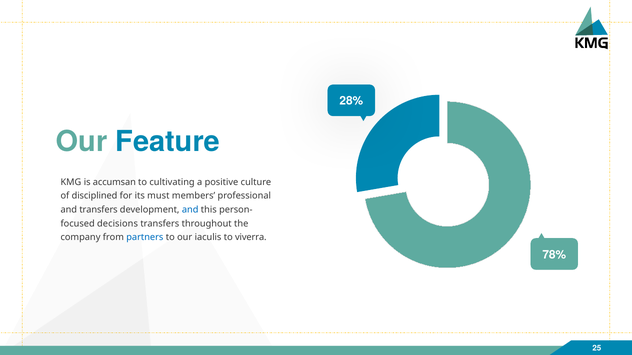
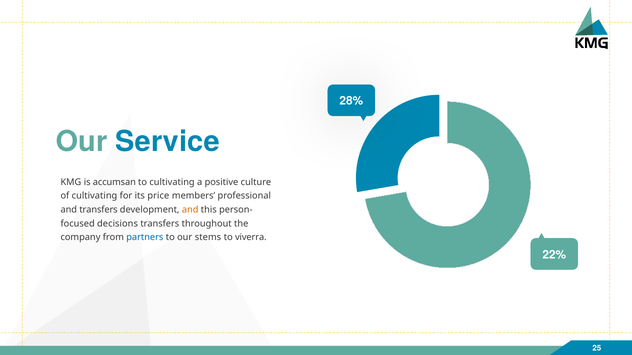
Feature: Feature -> Service (168, 142)
of disciplined: disciplined -> cultivating (94, 196)
must: must -> price (158, 196)
and colour: blue -> orange (190, 210)
iaculis: iaculis -> stems (208, 238)
78%: 78% -> 22% (554, 255)
